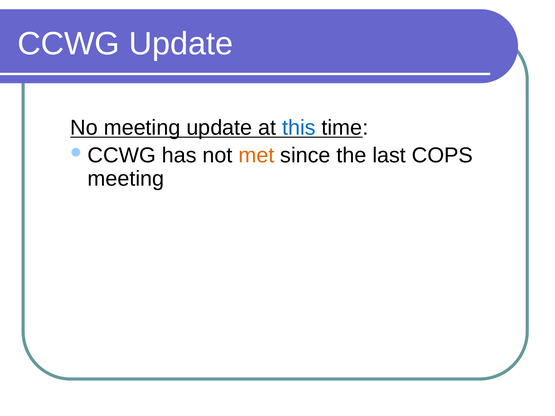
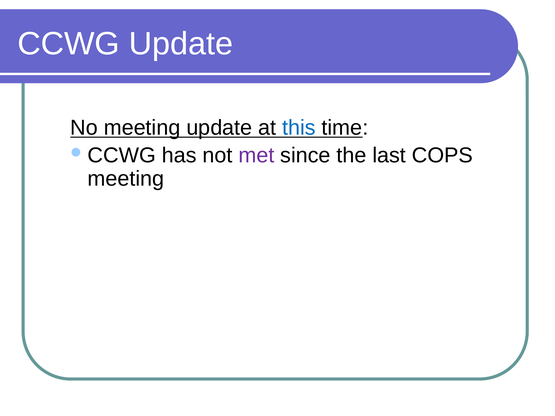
met colour: orange -> purple (256, 155)
